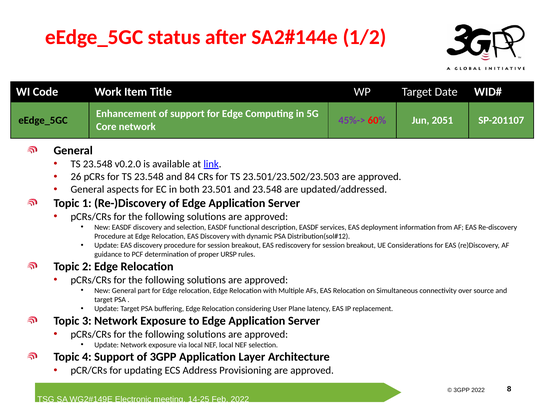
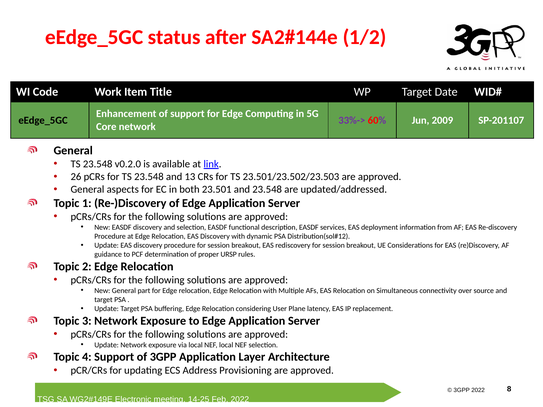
45%->: 45%-> -> 33%-> (352, 120)
2051: 2051 -> 2009 (442, 120)
84: 84 -> 13 (190, 177)
